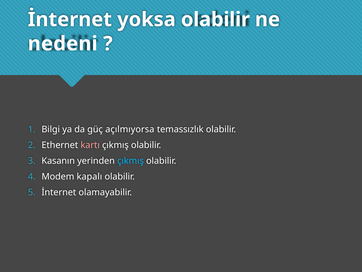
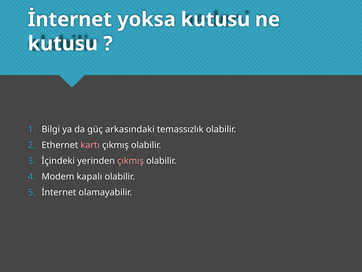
yoksa olabilir: olabilir -> kutusu (215, 20)
nedeni: nedeni -> kutusu (63, 44)
açılmıyorsa: açılmıyorsa -> arkasındaki (130, 129)
Kasanın: Kasanın -> İçindeki (58, 161)
çıkmış colour: light blue -> pink (130, 161)
